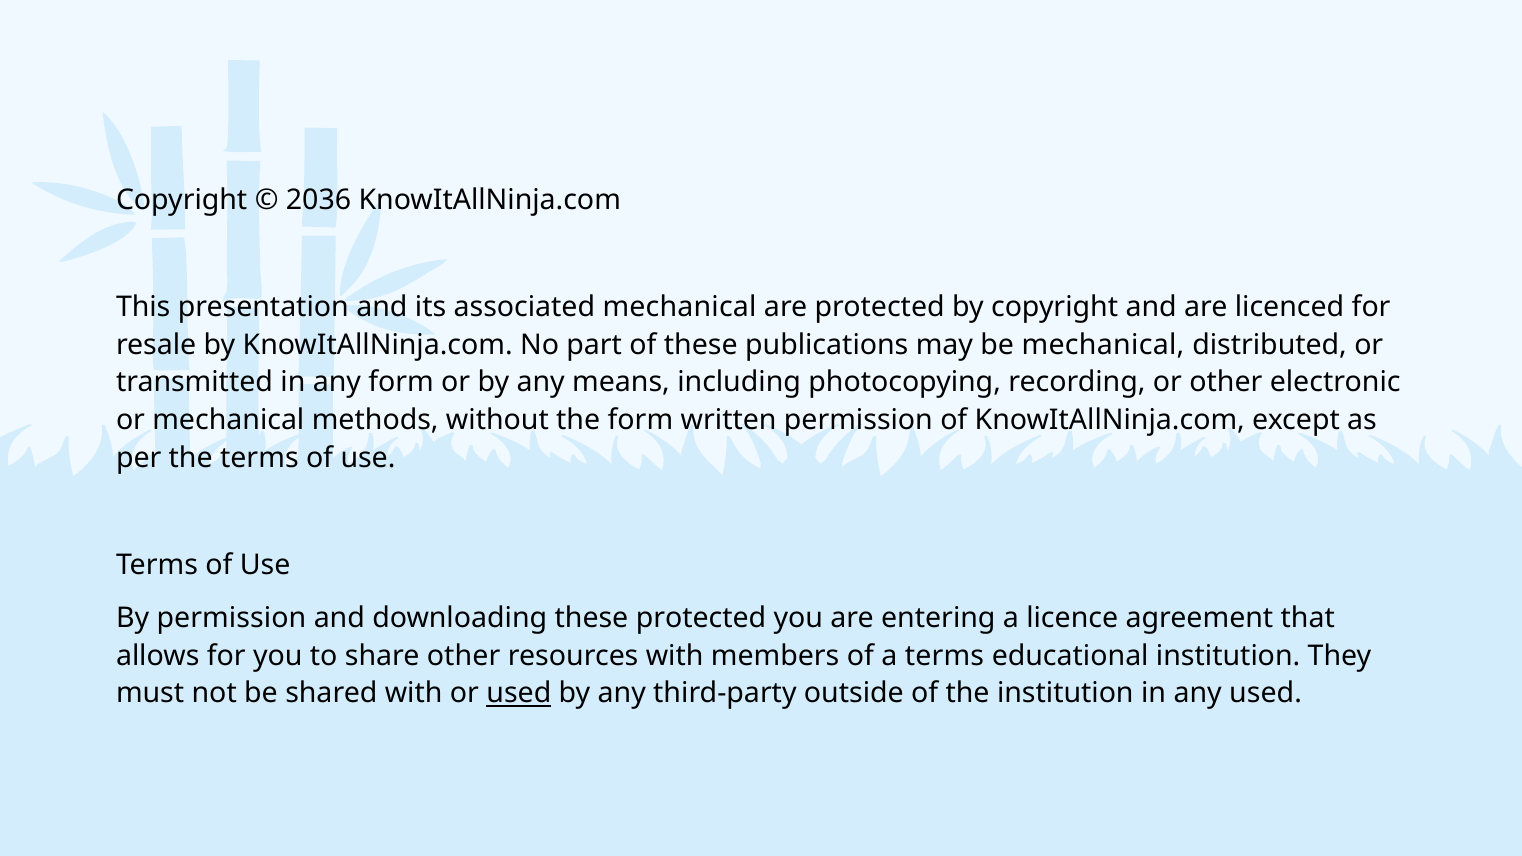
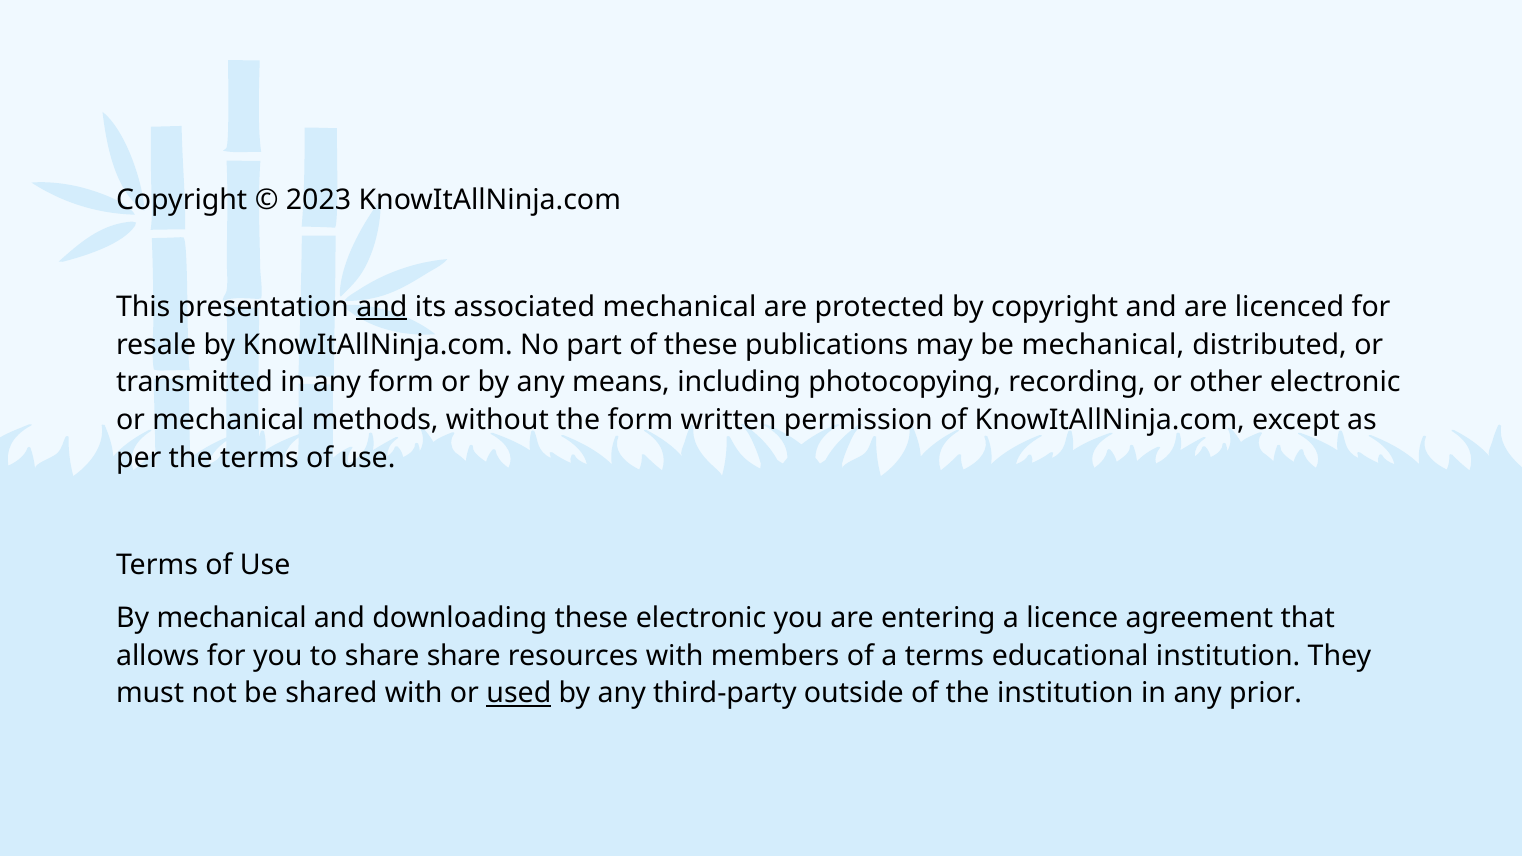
2036: 2036 -> 2023 (319, 200)
and underline: none -> present (382, 307)
By permission: permission -> mechanical (232, 618)
these protected: protected -> electronic (701, 618)
share other: other -> share (464, 656)
any used: used -> prior (1266, 694)
